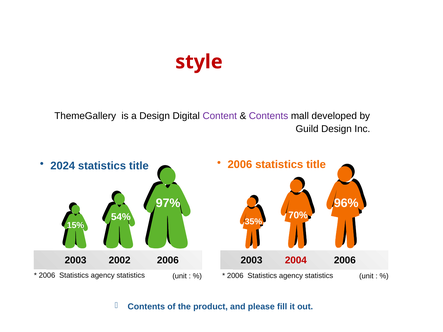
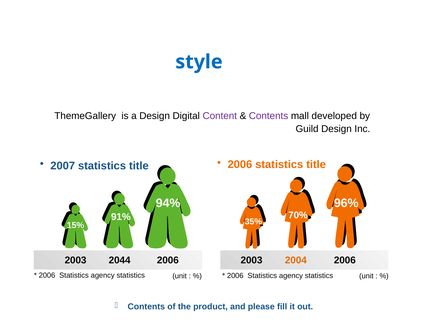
style colour: red -> blue (199, 62)
2024: 2024 -> 2007 (63, 166)
97%: 97% -> 94% (168, 203)
54%: 54% -> 91% (121, 217)
2002: 2002 -> 2044 (120, 260)
2004 colour: red -> orange (296, 260)
